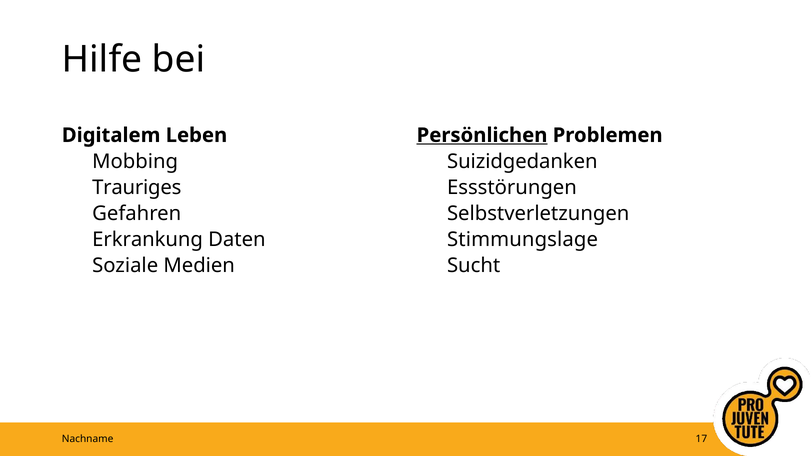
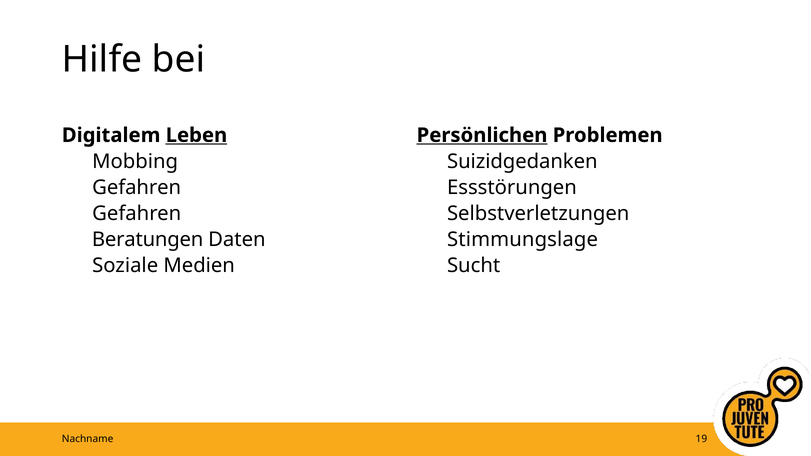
Leben underline: none -> present (196, 135)
Trauriges: Trauriges -> Gefahren (137, 188)
Erkrankung: Erkrankung -> Beratungen (148, 240)
17: 17 -> 19 (701, 439)
